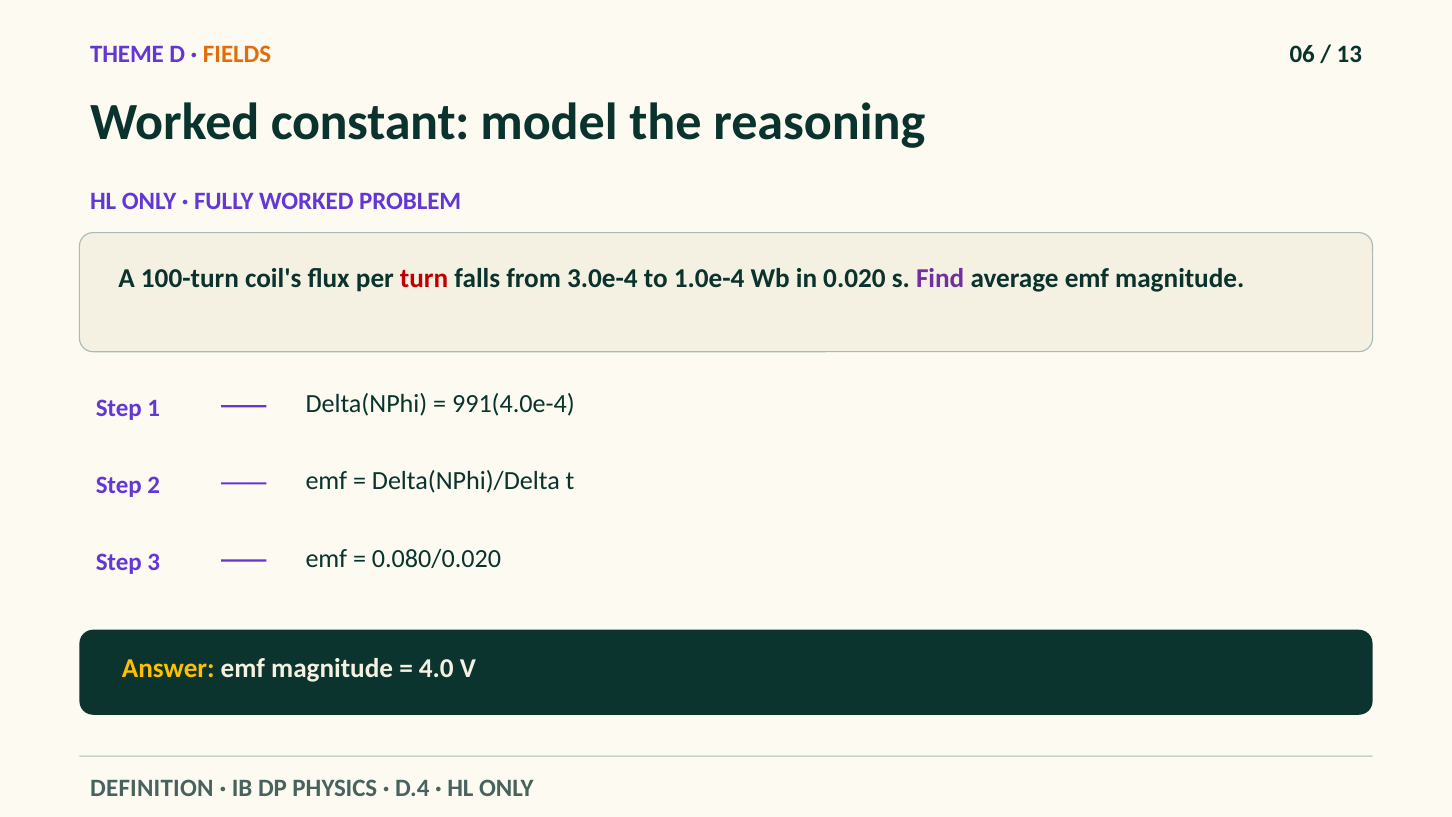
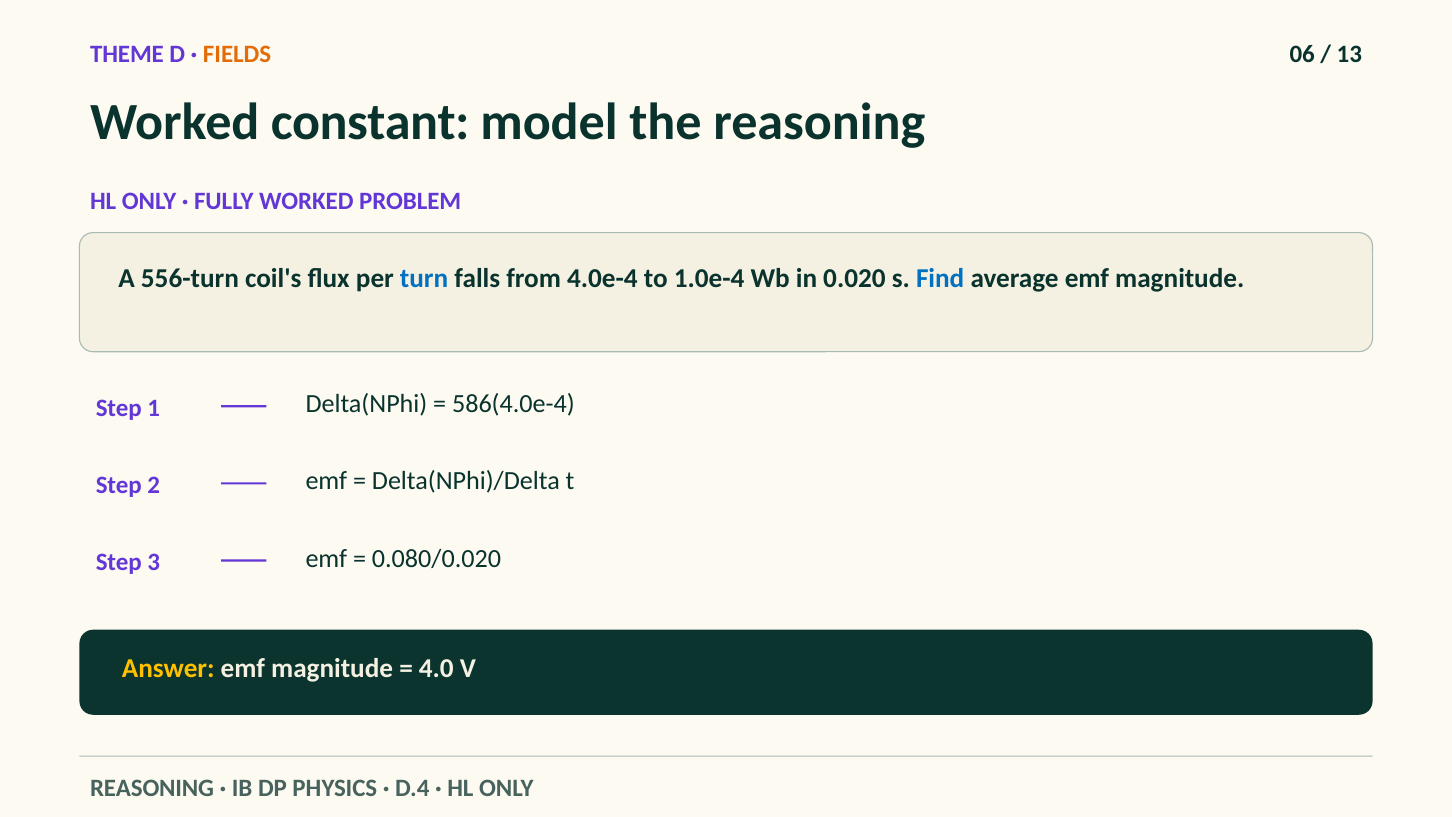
100-turn: 100-turn -> 556-turn (190, 279)
turn colour: red -> blue (424, 279)
3.0e-4: 3.0e-4 -> 4.0e-4 (602, 279)
Find colour: purple -> blue (940, 279)
991(4.0e-4: 991(4.0e-4 -> 586(4.0e-4 (513, 404)
DEFINITION: DEFINITION -> REASONING (152, 788)
